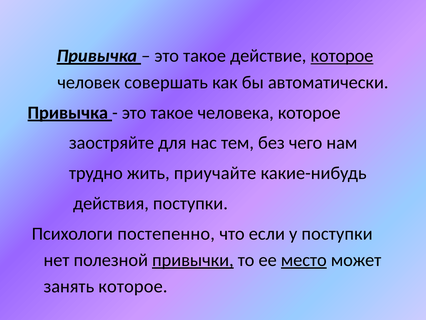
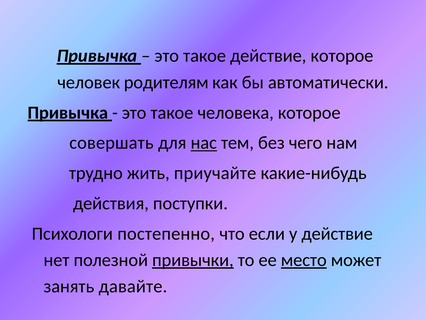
которое underline: present -> none (342, 56)
совершать: совершать -> родителям (166, 82)
заостряйте: заостряйте -> совершать (111, 143)
нас underline: none -> present (204, 143)
у поступки: поступки -> действие (337, 233)
занять которое: которое -> давайте (133, 286)
